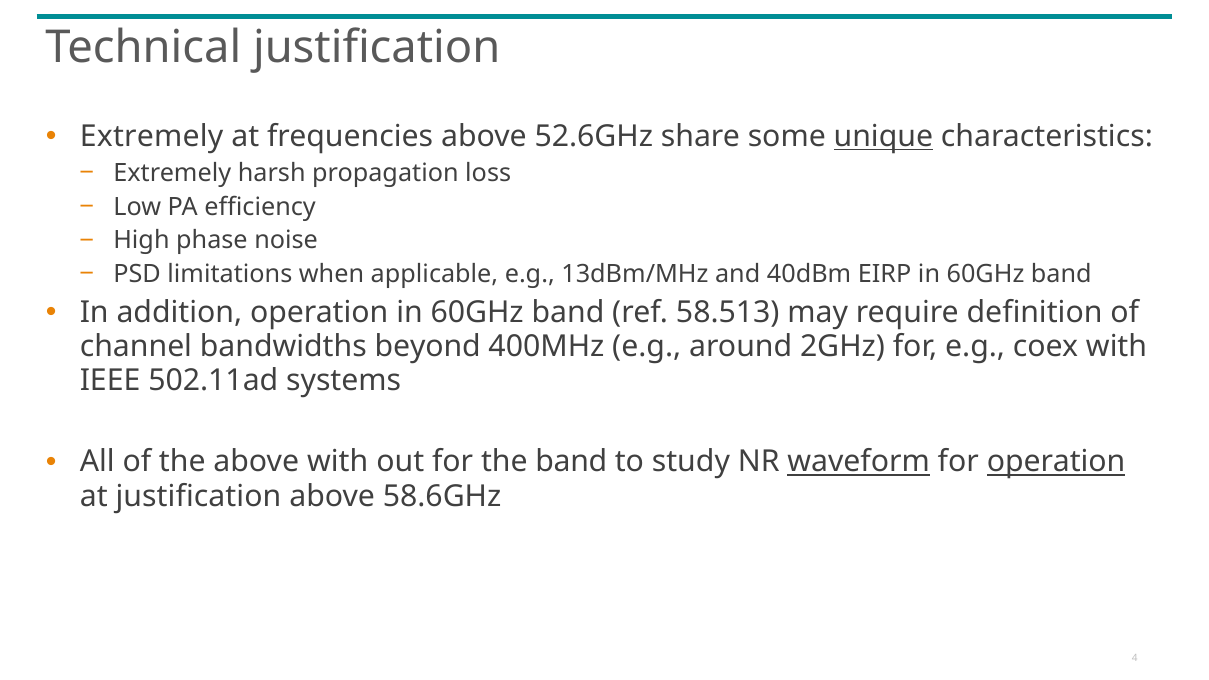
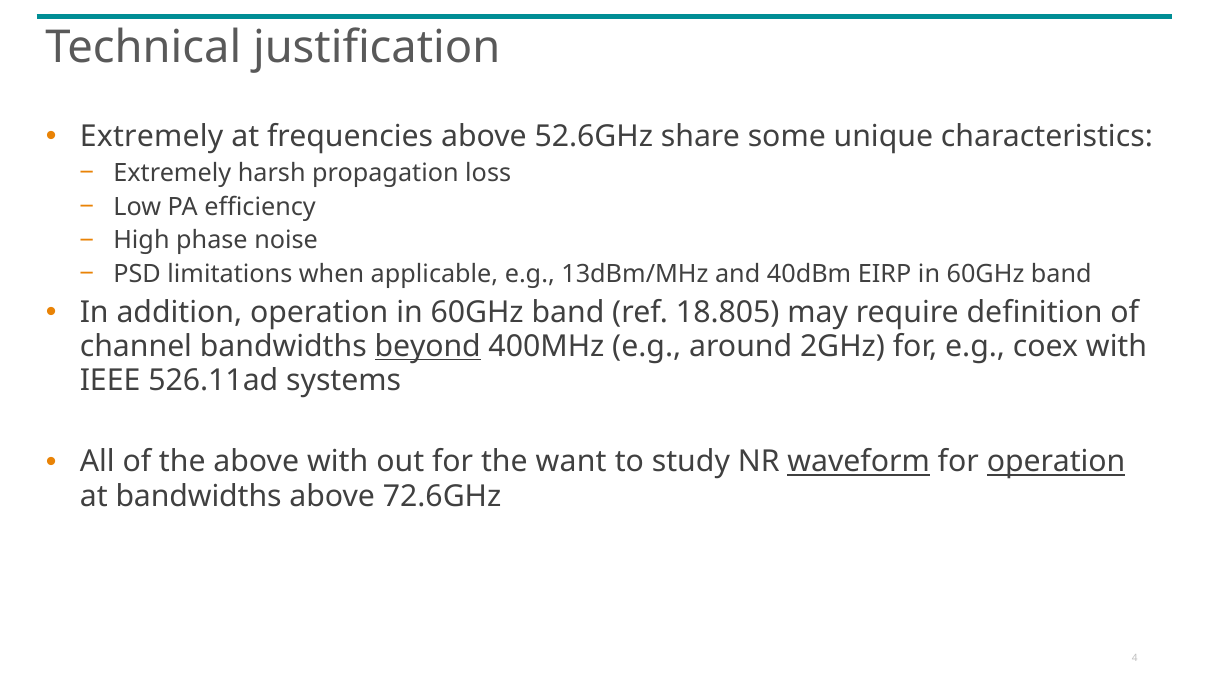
unique underline: present -> none (883, 136)
58.513: 58.513 -> 18.805 (728, 312)
beyond underline: none -> present (428, 347)
502.11ad: 502.11ad -> 526.11ad (213, 381)
the band: band -> want (571, 462)
at justification: justification -> bandwidths (199, 496)
58.6GHz: 58.6GHz -> 72.6GHz (442, 496)
